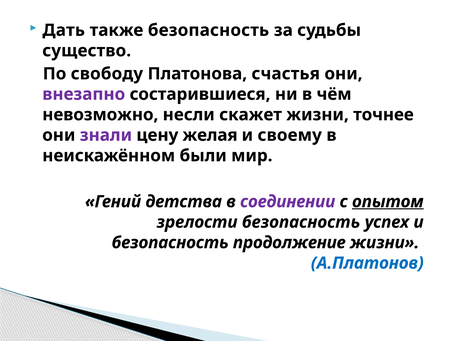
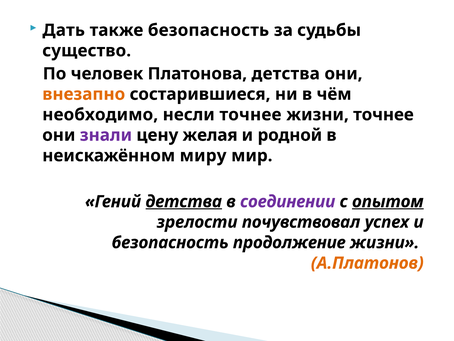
свободу: свободу -> человек (107, 74)
Платонова счастья: счастья -> детства (286, 74)
внезапно colour: purple -> orange (84, 94)
невозможно: невозможно -> необходимо (100, 115)
несли скажет: скажет -> точнее (250, 115)
своему: своему -> родной (290, 135)
были: были -> миру (203, 155)
детства underline: none -> present (184, 201)
зрелости безопасность: безопасность -> почувствовал (301, 222)
А.Платонов colour: blue -> orange (367, 263)
